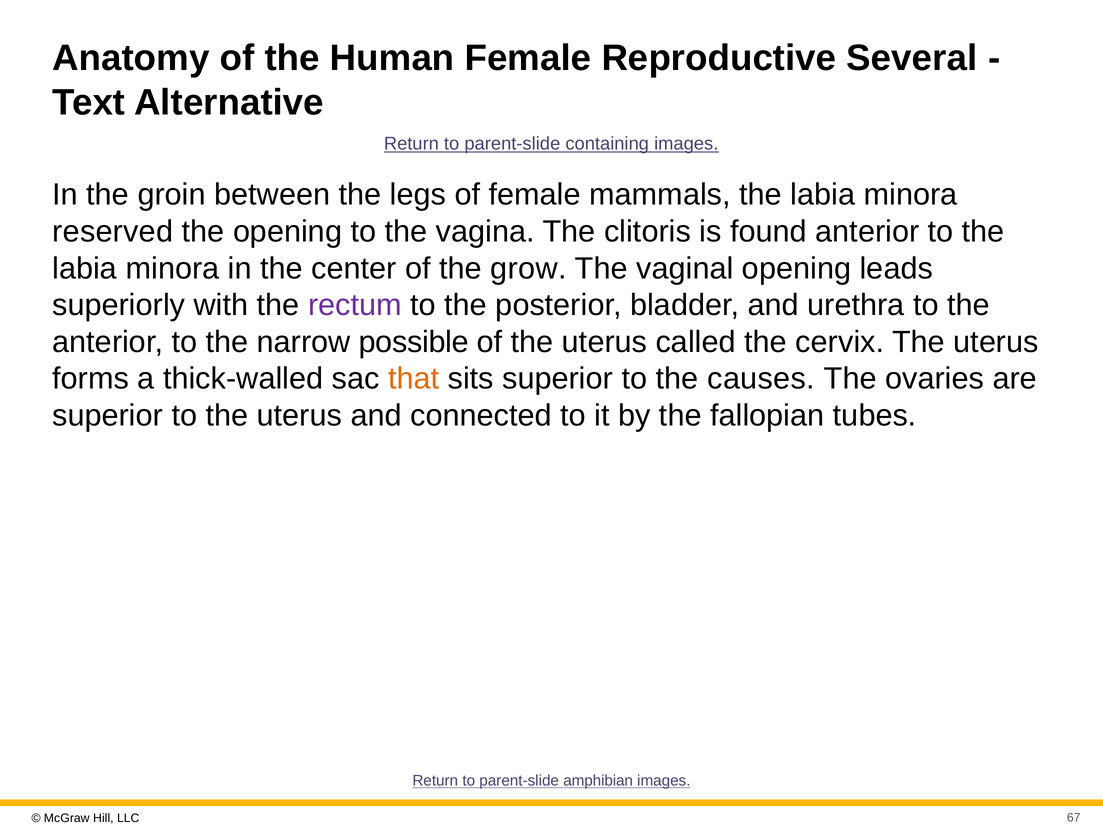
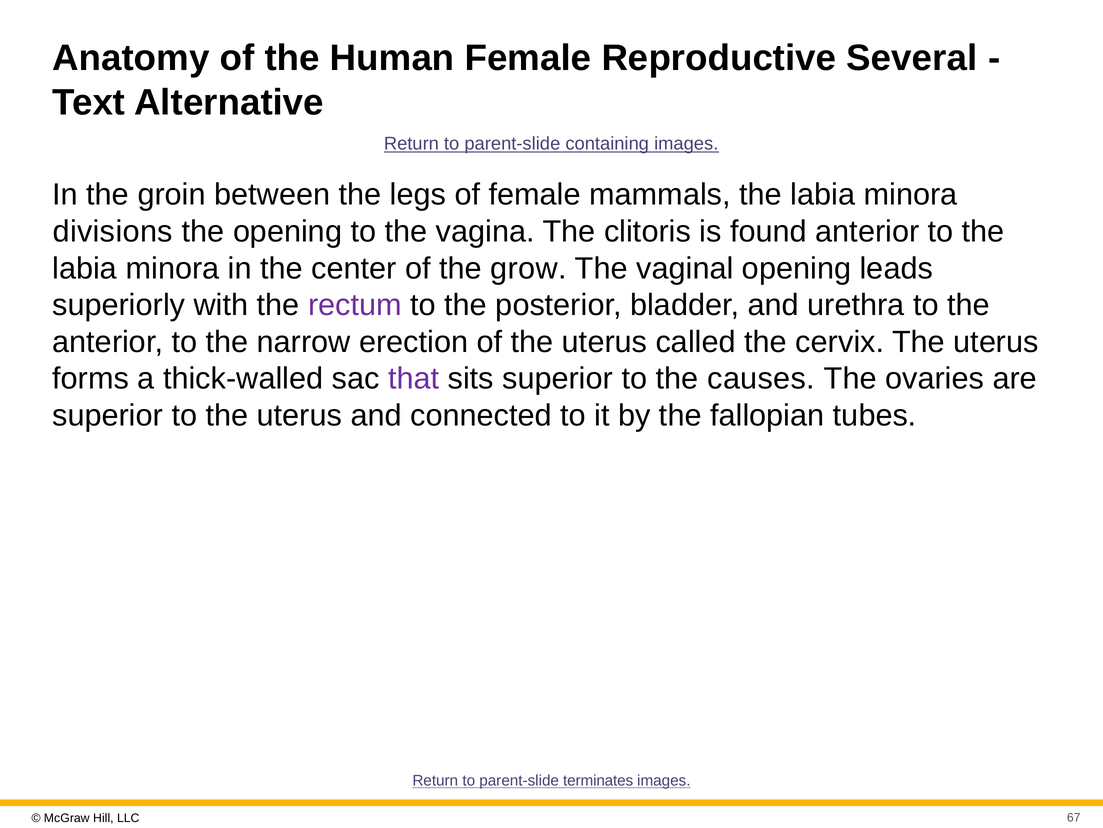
reserved: reserved -> divisions (113, 231)
possible: possible -> erection (414, 342)
that colour: orange -> purple (414, 378)
amphibian: amphibian -> terminates (598, 780)
